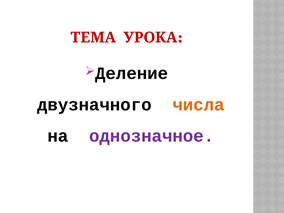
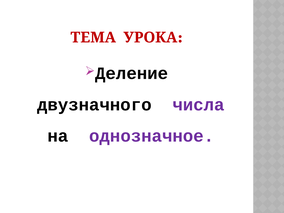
числа colour: orange -> purple (199, 105)
